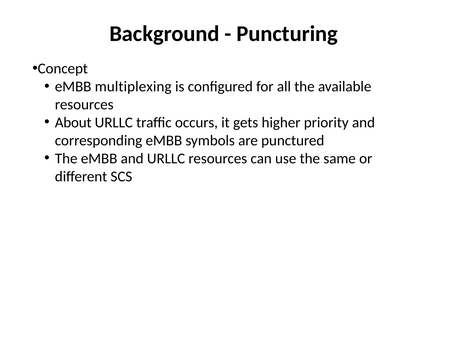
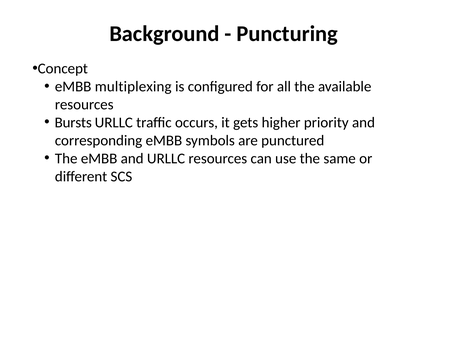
About: About -> Bursts (73, 122)
